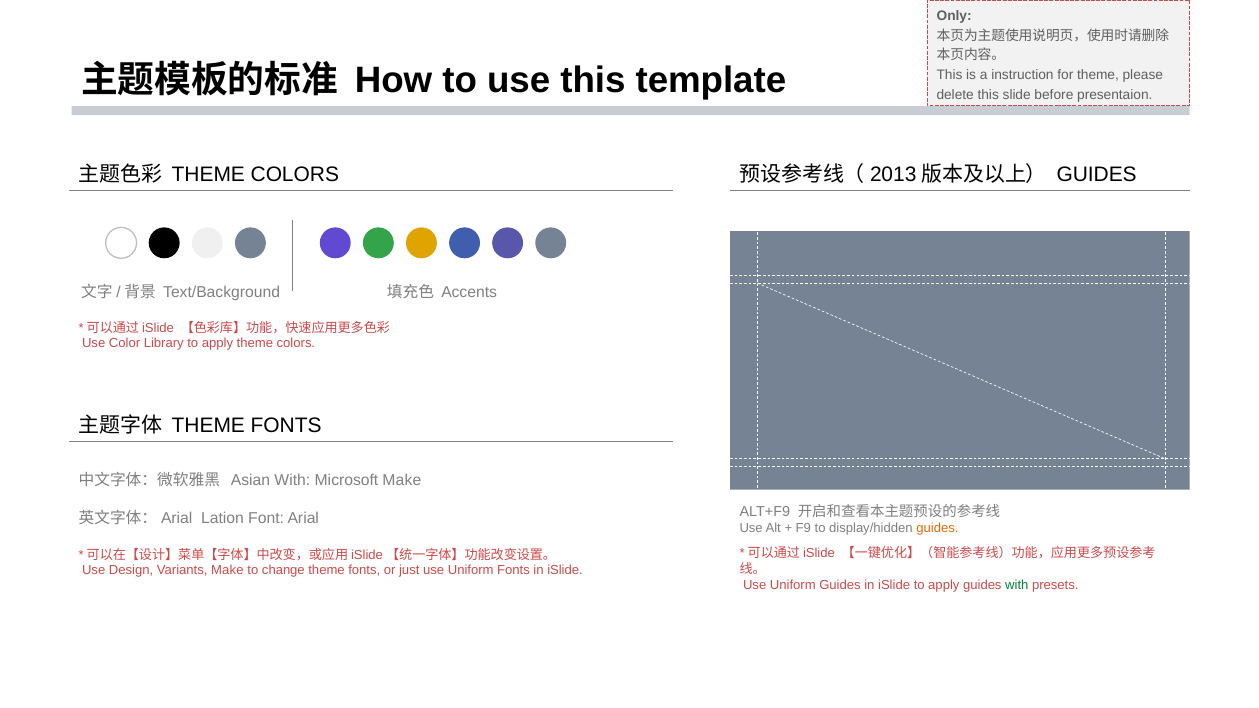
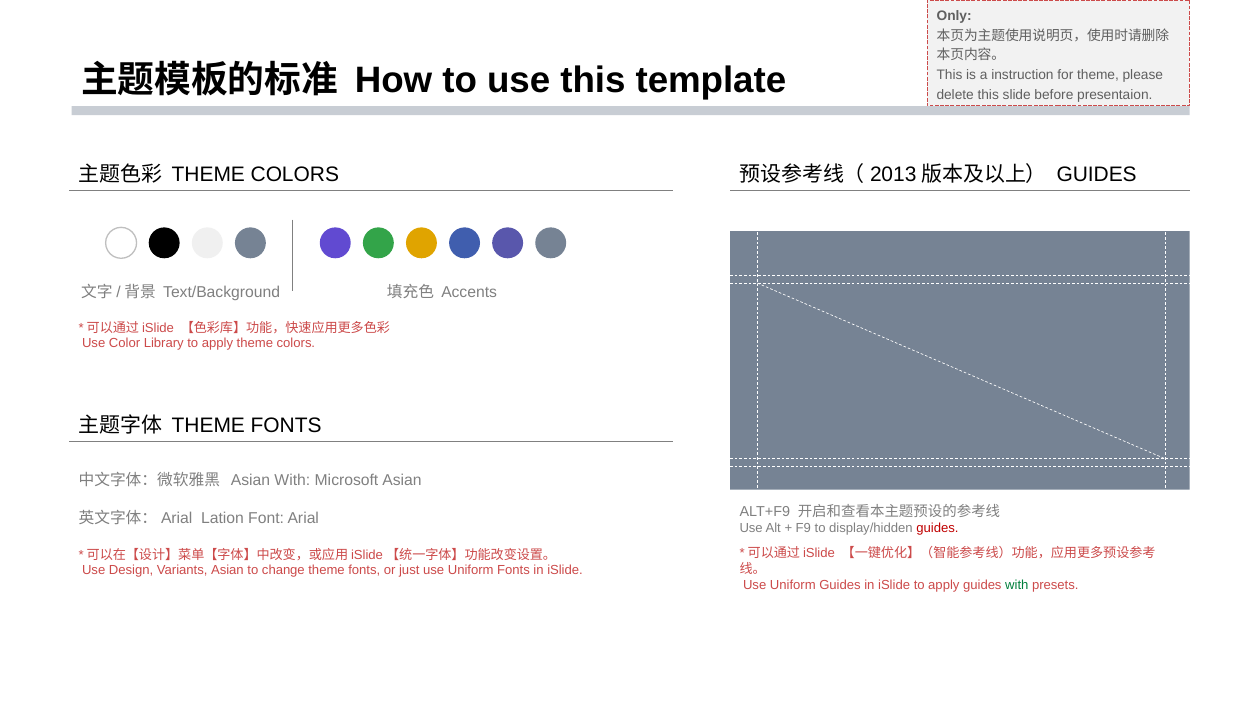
Microsoft Make: Make -> Asian (402, 480)
guides colour: orange -> red (937, 529)
Variants Make: Make -> Asian (227, 571)
